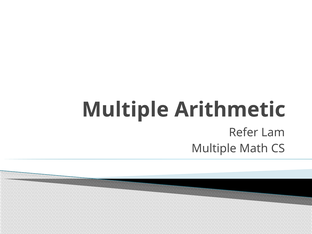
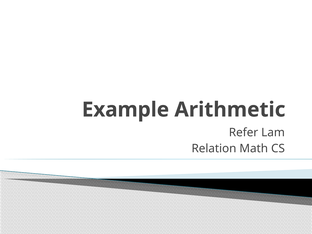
Multiple: Multiple -> Example (125, 110)
Multiple: Multiple -> Relation (214, 148)
